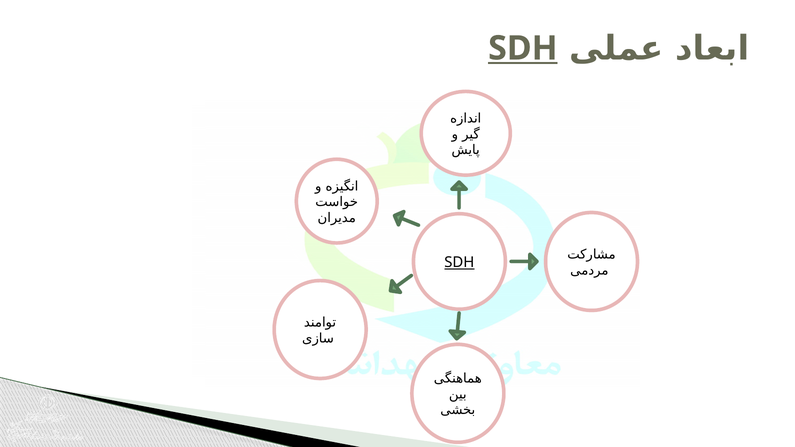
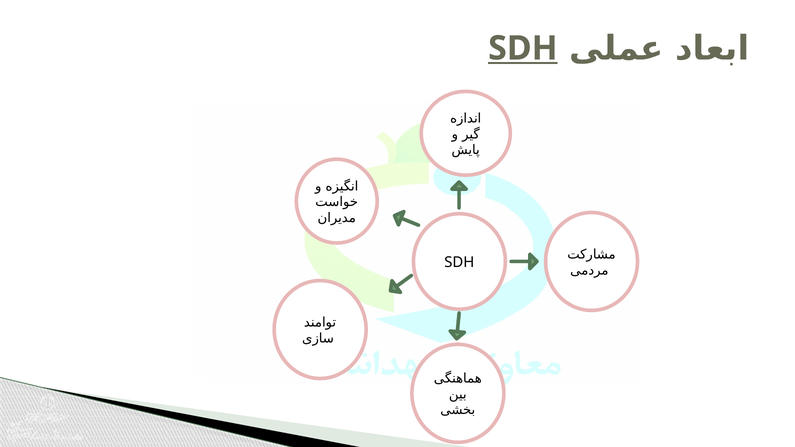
SDH underline: present -> none (459, 263)
